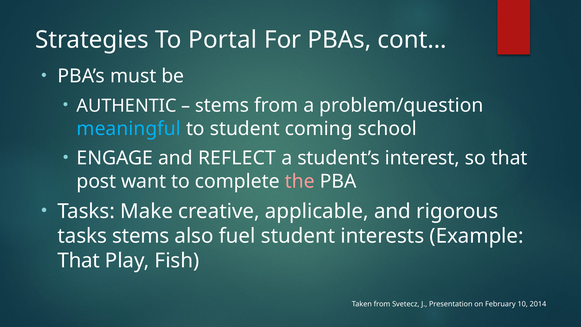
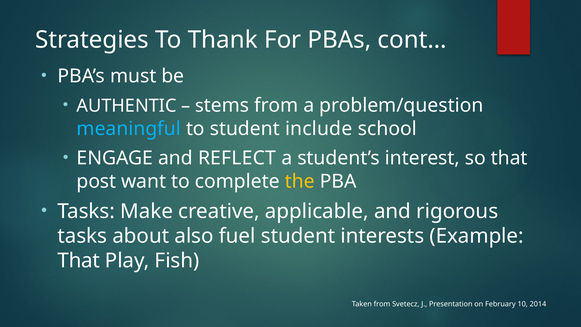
Portal: Portal -> Thank (223, 40)
coming: coming -> include (319, 129)
the colour: pink -> yellow (300, 181)
tasks stems: stems -> about (141, 236)
